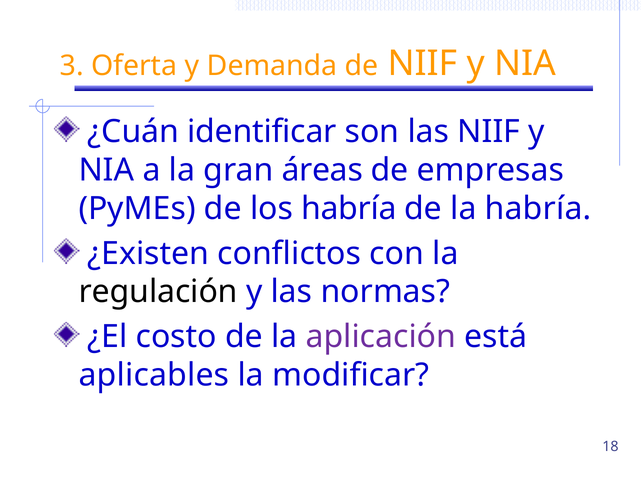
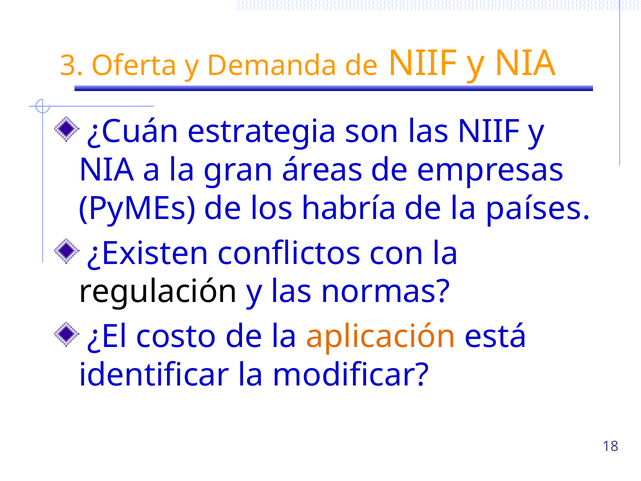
identificar: identificar -> estrategia (262, 132)
la habría: habría -> países (538, 208)
aplicación colour: purple -> orange (381, 337)
aplicables: aplicables -> identificar (154, 375)
